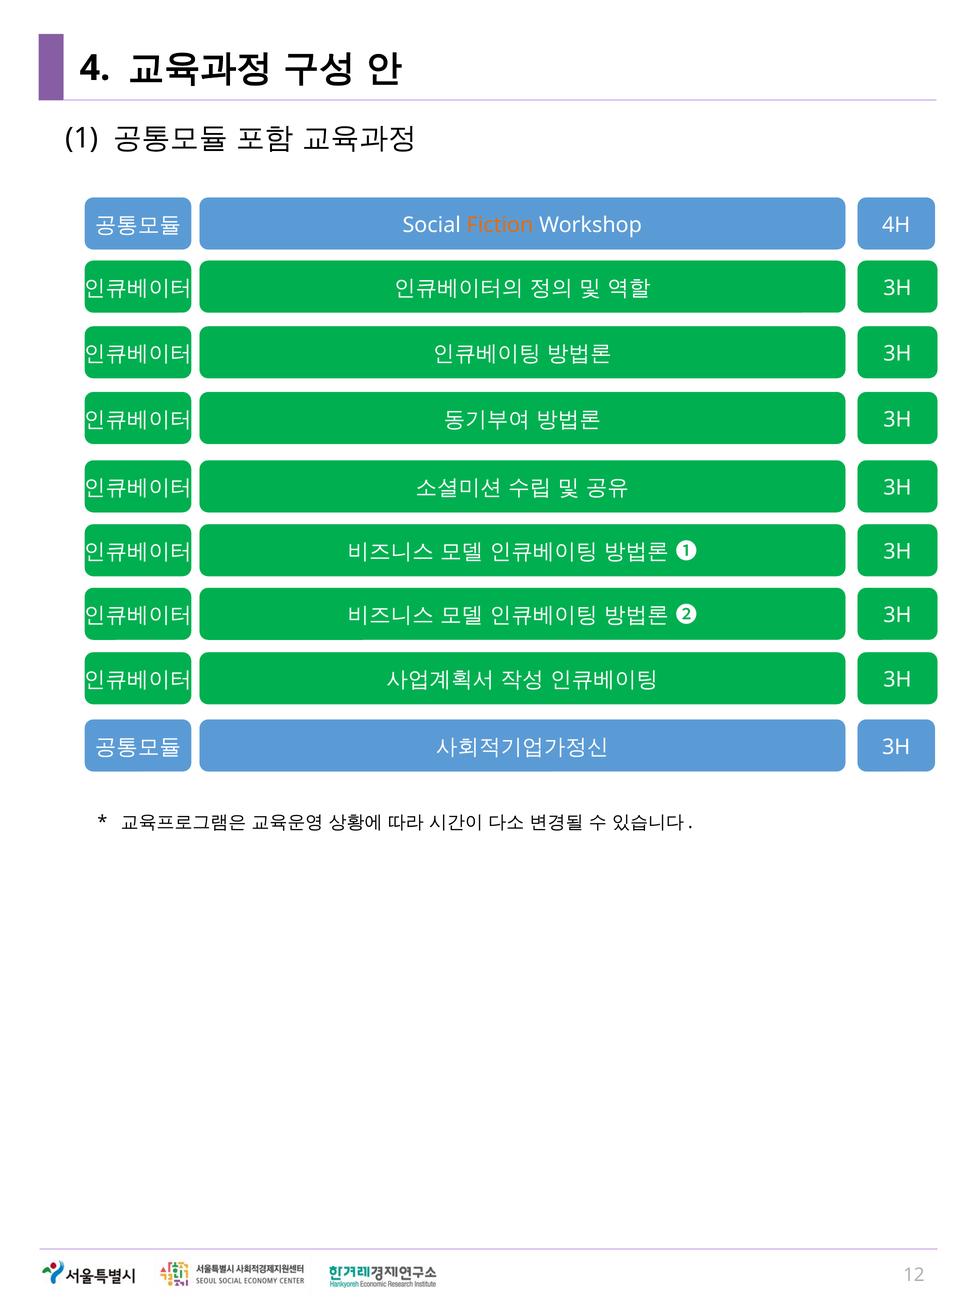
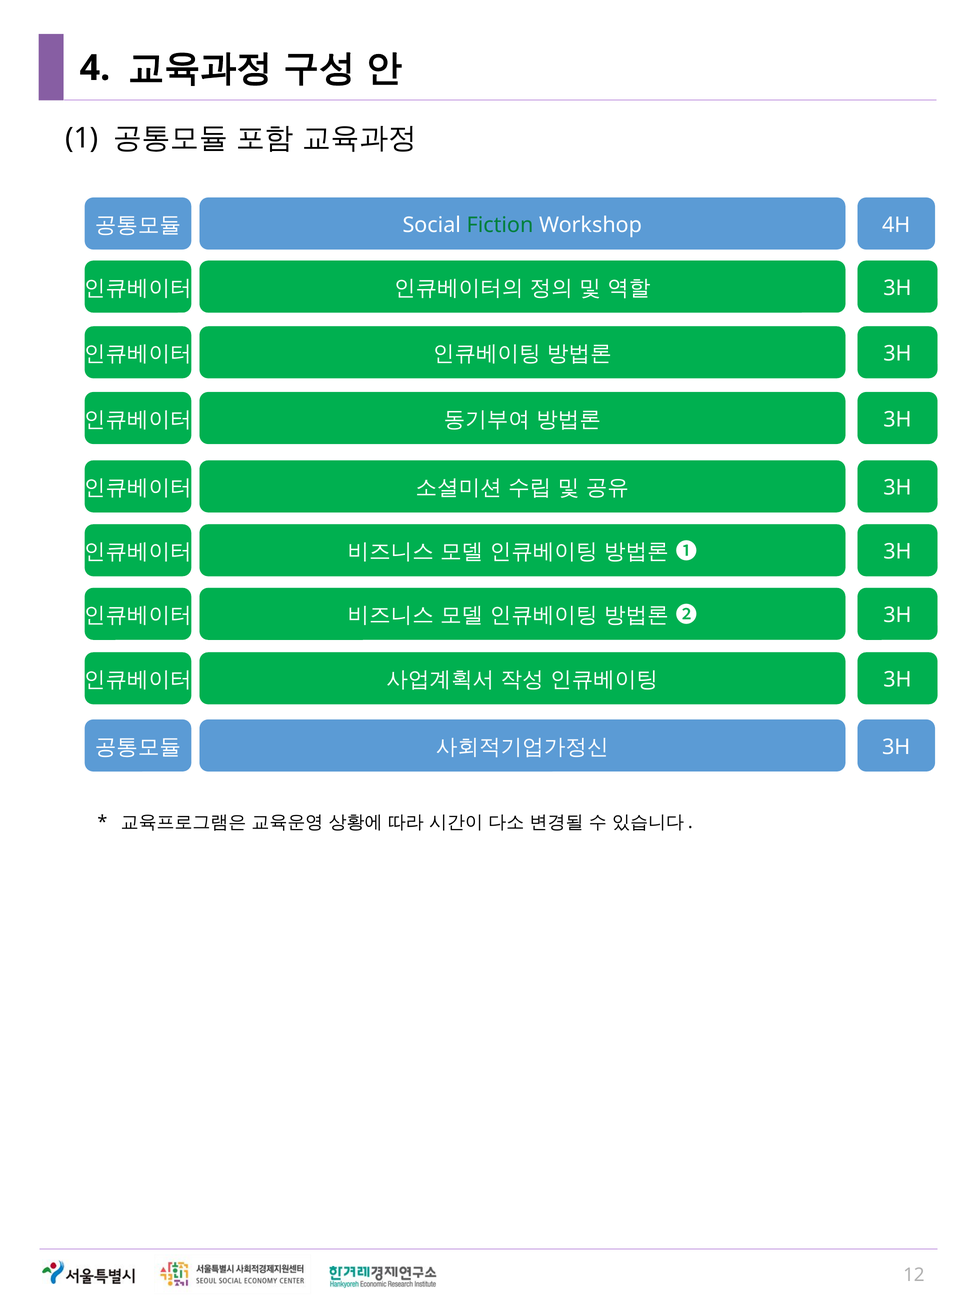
Fiction colour: orange -> green (500, 225)
